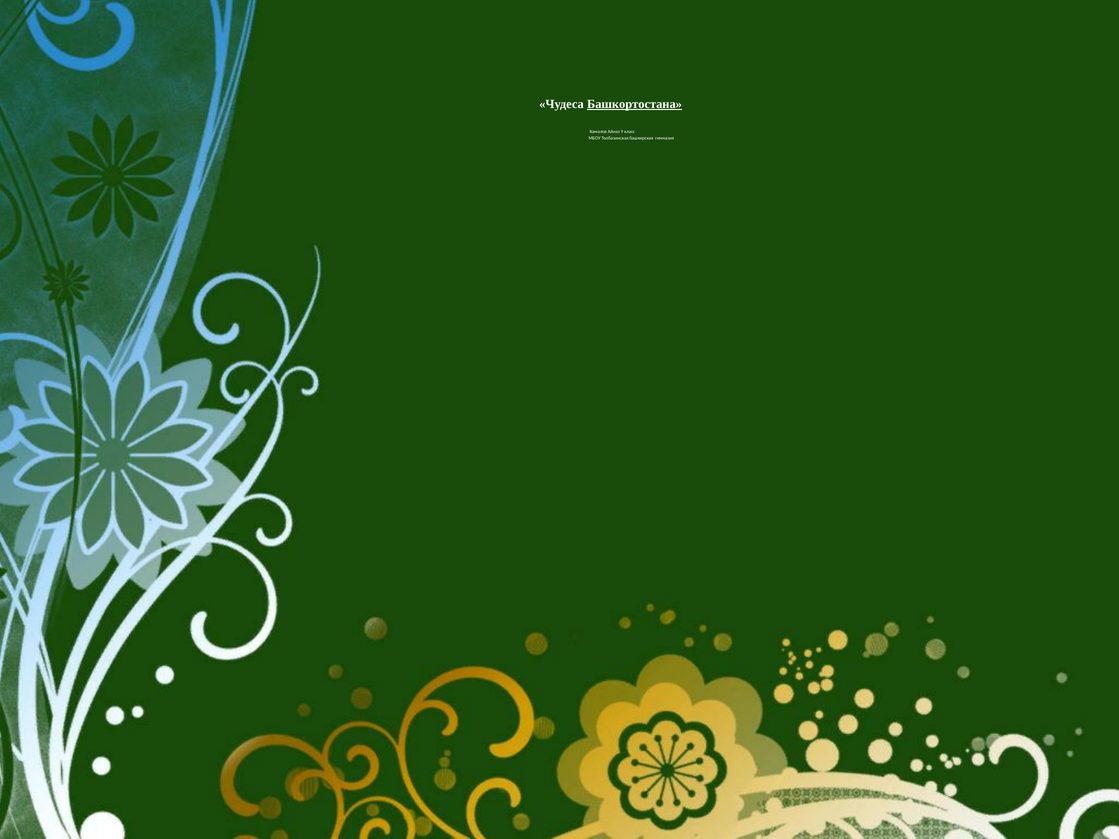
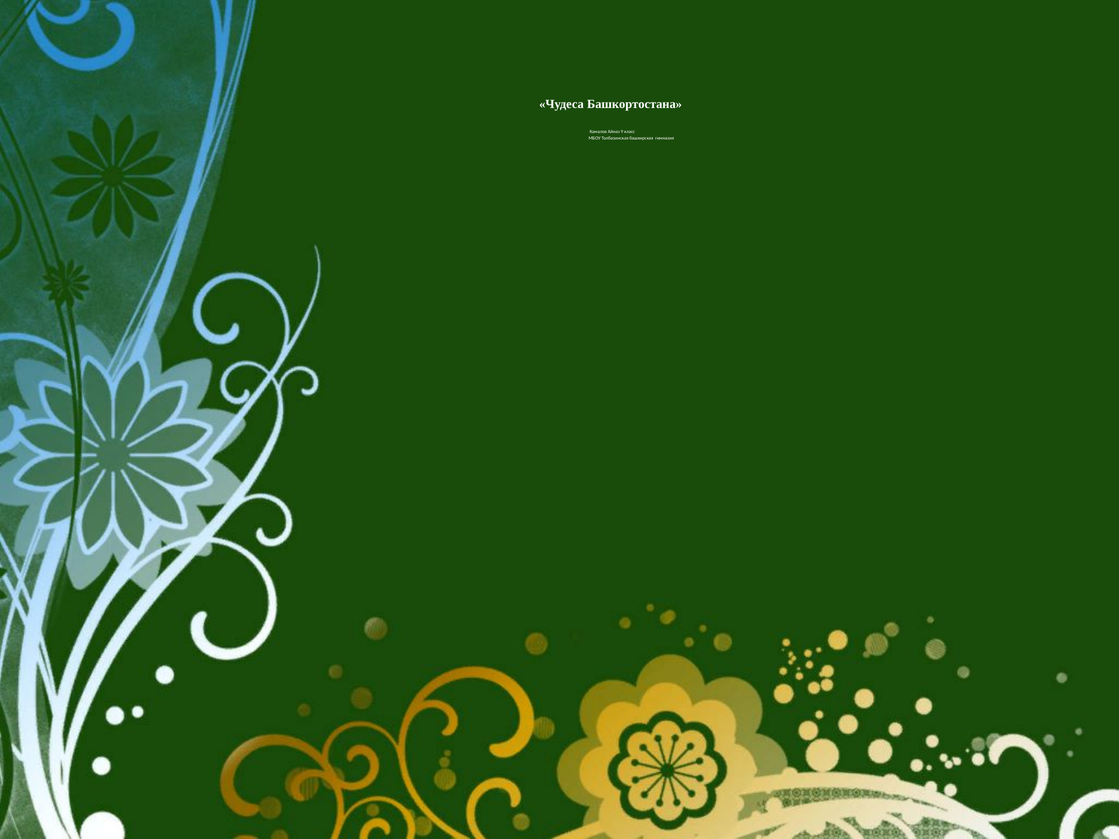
Башкортостана underline: present -> none (634, 104)
